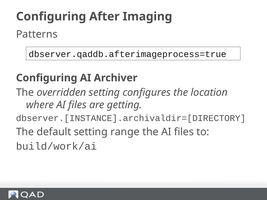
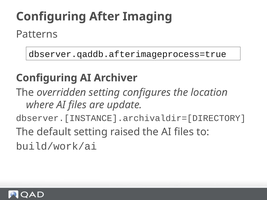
getting: getting -> update (125, 105)
range: range -> raised (125, 132)
